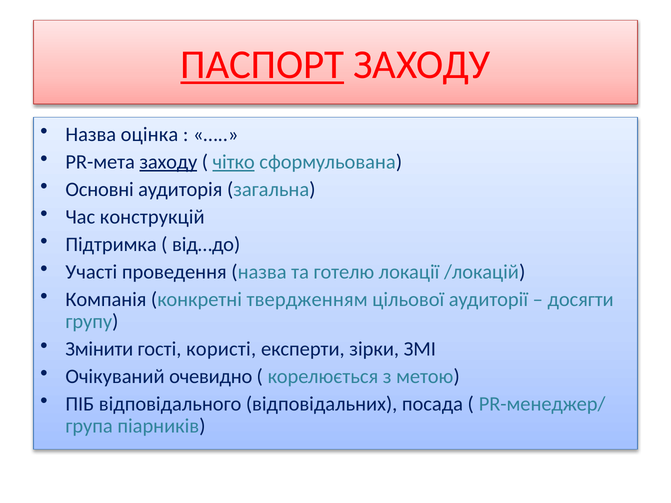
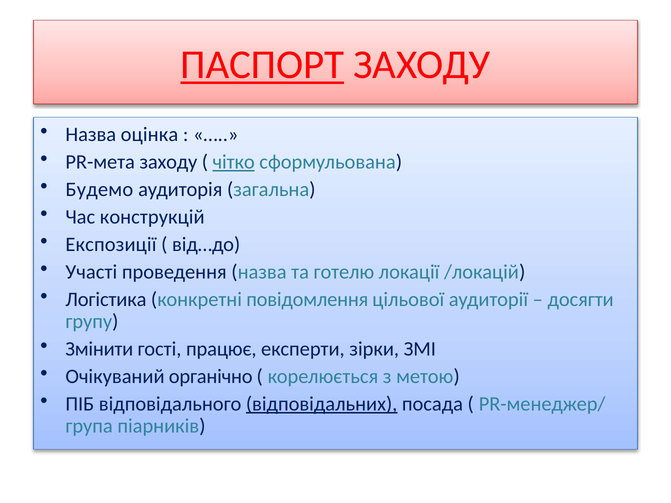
заходу underline: present -> none (168, 162)
Основні: Основні -> Будемо (99, 190)
Підтримка: Підтримка -> Експозиції (111, 245)
Компанія: Компанія -> Логістика (106, 300)
твердженням: твердженням -> повідомлення (307, 300)
користі: користі -> працює (221, 349)
очевидно: очевидно -> органічно (211, 377)
відповідальних underline: none -> present (322, 404)
